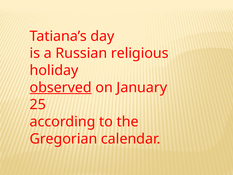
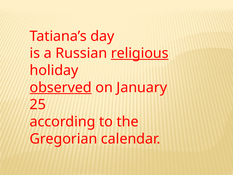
religious underline: none -> present (140, 53)
